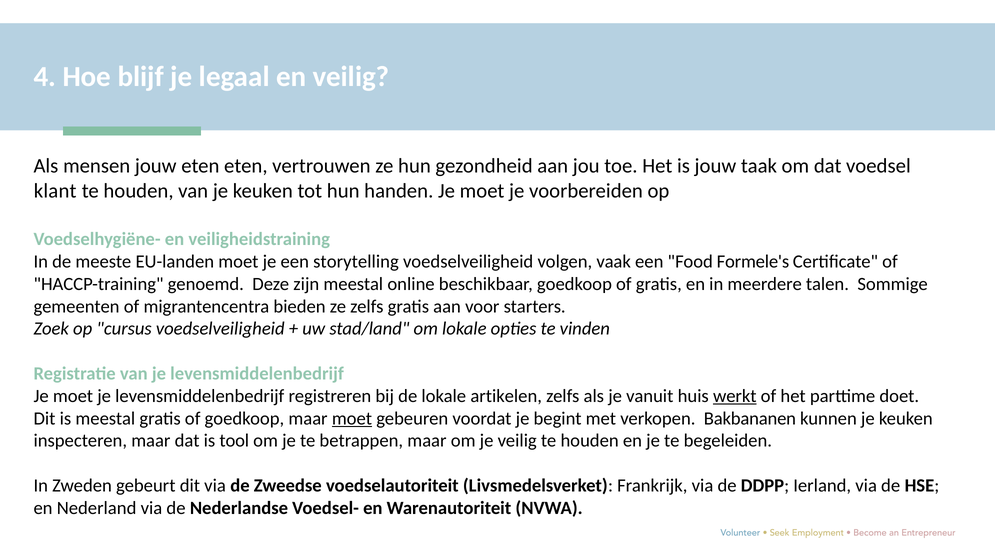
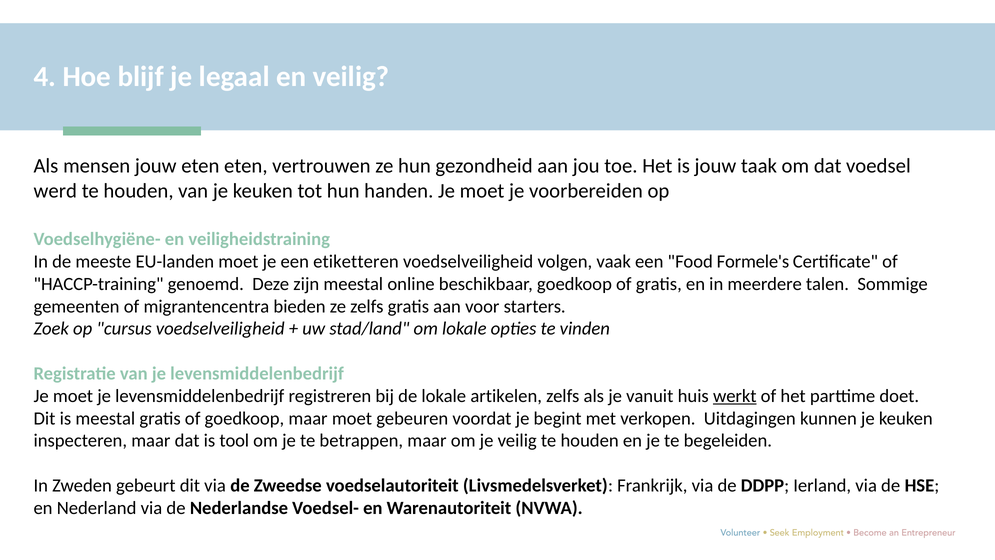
klant: klant -> werd (55, 191)
storytelling: storytelling -> etiketteren (356, 261)
moet underline: present -> none (352, 418)
Bakbananen: Bakbananen -> Uitdagingen (750, 418)
